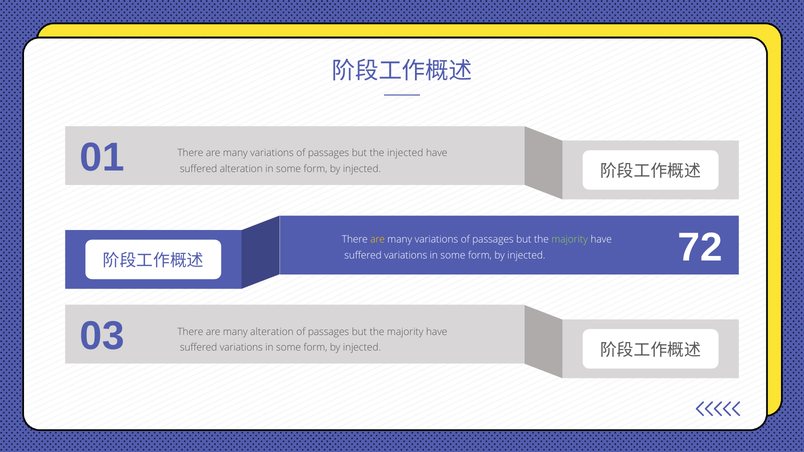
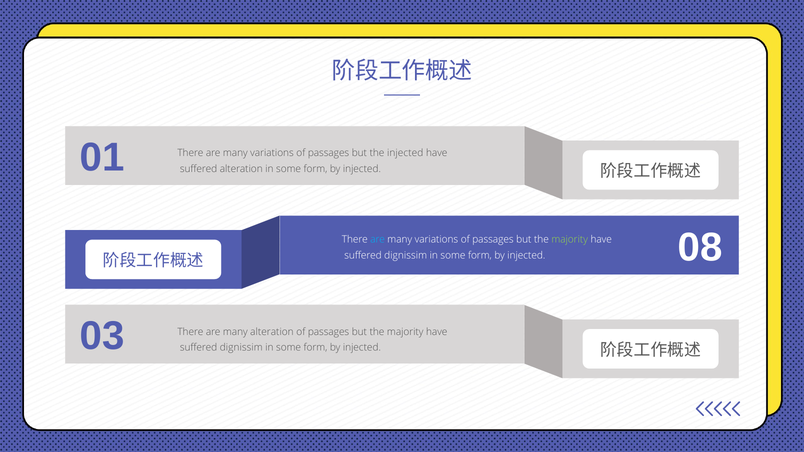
are colour: yellow -> light blue (378, 240)
variations: variations -> dignissim (406, 255)
72: 72 -> 08 (700, 248)
variations: variations -> dignissim (241, 348)
